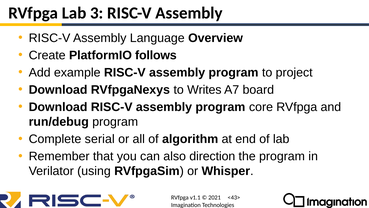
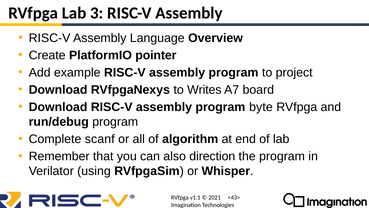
follows: follows -> pointer (156, 55)
core: core -> byte (261, 107)
serial: serial -> scanf (100, 139)
